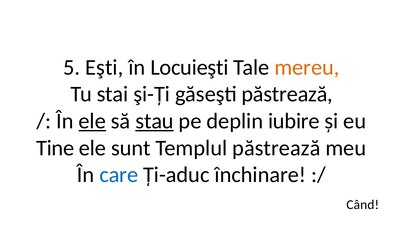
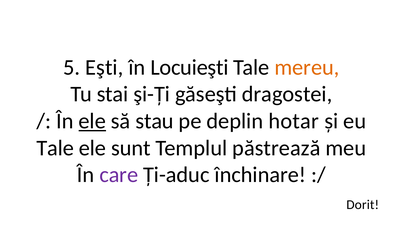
găseşti păstrează: păstrează -> dragostei (287, 94)
stau underline: present -> none (155, 121)
iubire: iubire -> hotar (294, 121)
Tine: Tine -> Tale (55, 148)
care colour: blue -> purple (119, 175)
Când: Când -> Dorit (363, 204)
